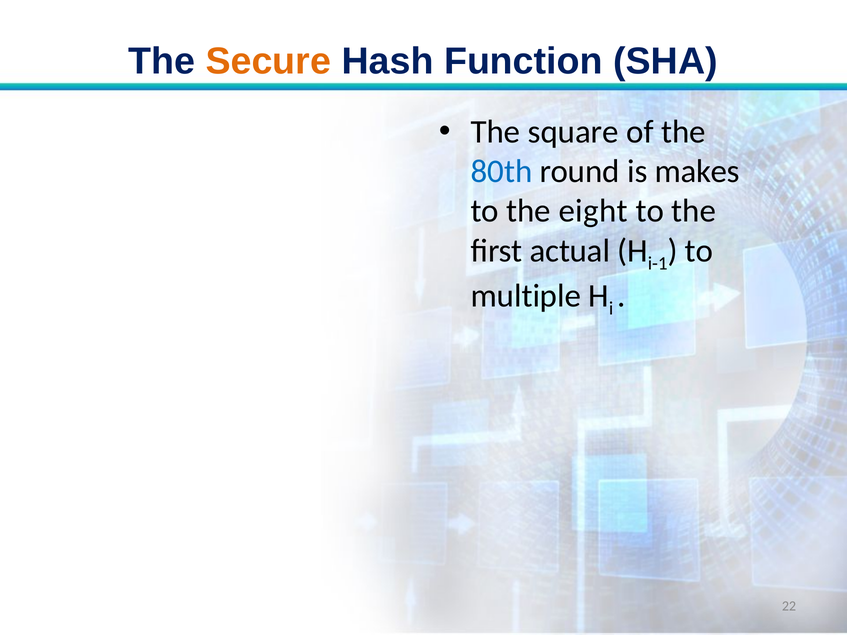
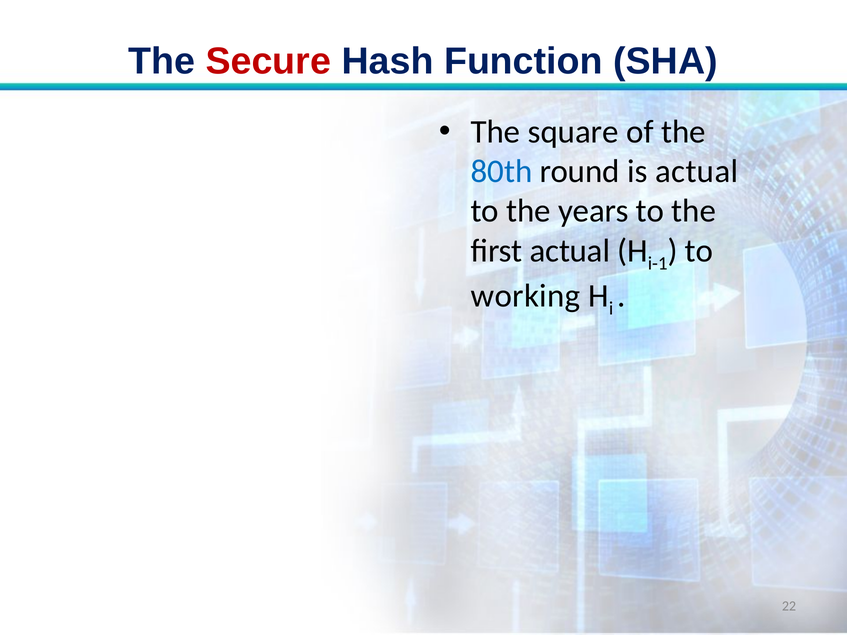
Secure colour: orange -> red (268, 61)
is makes: makes -> actual (697, 172)
eight: eight -> years (593, 211)
multiple: multiple -> working (526, 296)
